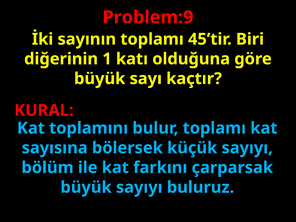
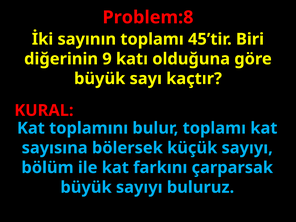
Problem:9: Problem:9 -> Problem:8 (148, 17)
1: 1 -> 9 (107, 59)
